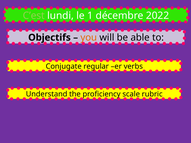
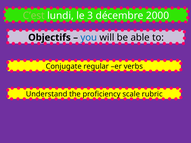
1: 1 -> 3 (90, 16)
2022: 2022 -> 2000 (158, 16)
you colour: orange -> blue (89, 38)
